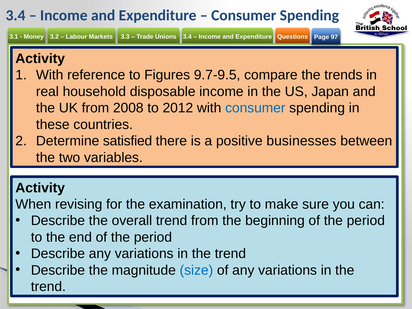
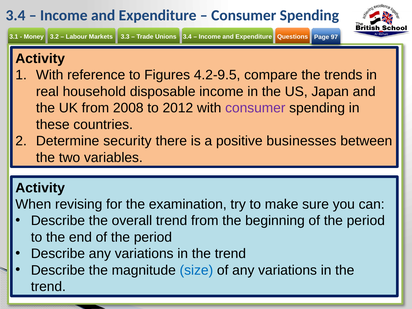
9.7-9.5: 9.7-9.5 -> 4.2-9.5 (217, 75)
consumer colour: blue -> purple (255, 108)
satisfied: satisfied -> security (127, 141)
